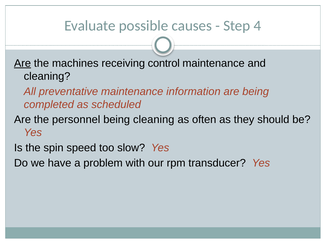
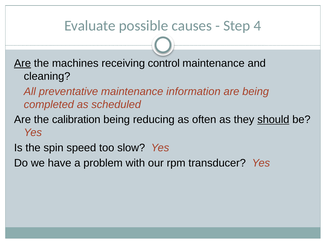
personnel: personnel -> calibration (76, 120)
being cleaning: cleaning -> reducing (154, 120)
should underline: none -> present (273, 120)
